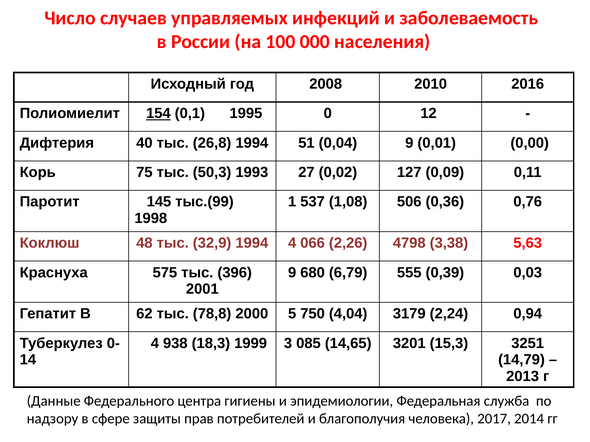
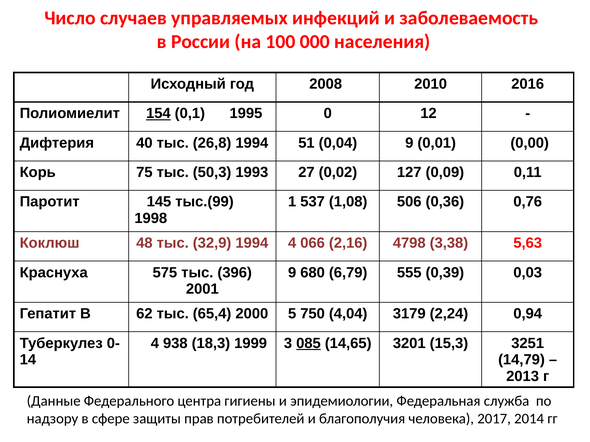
2,26: 2,26 -> 2,16 (348, 243)
78,8: 78,8 -> 65,4 (212, 314)
085 underline: none -> present (308, 344)
